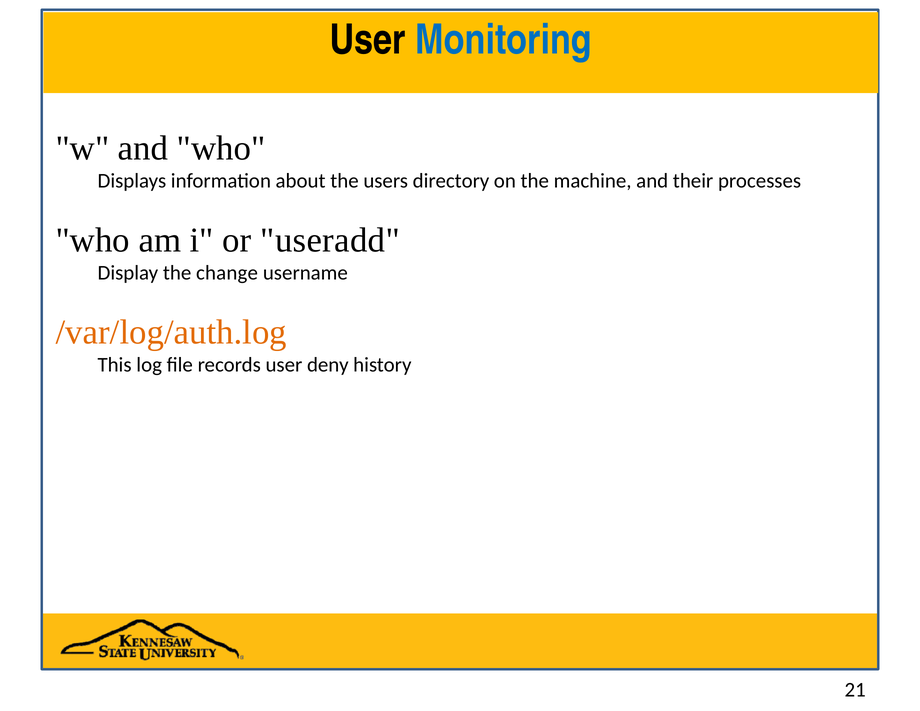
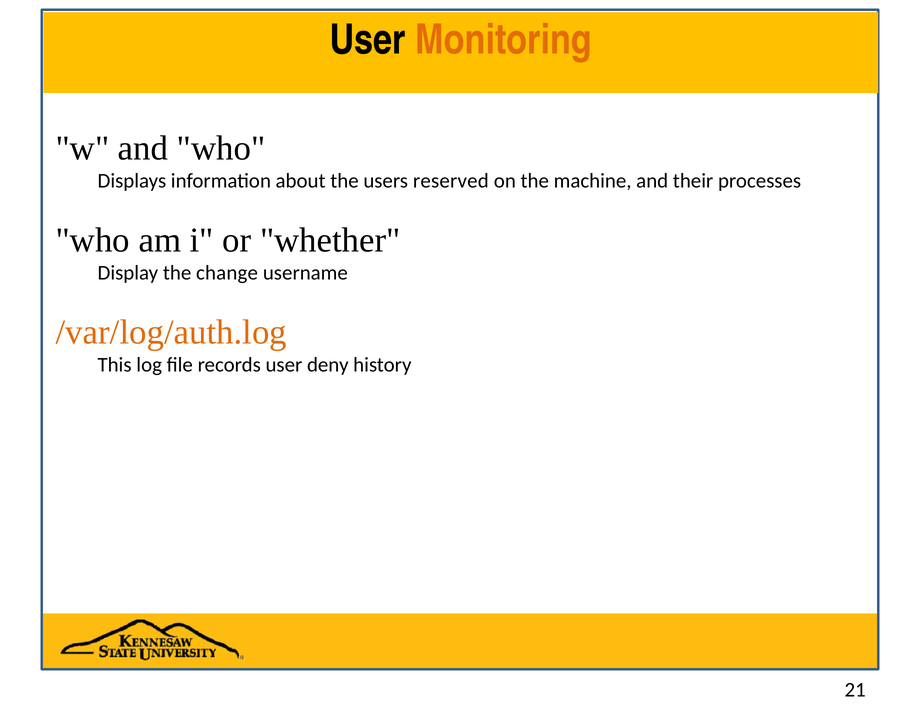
Monitoring colour: blue -> orange (504, 40)
directory: directory -> reserved (451, 181)
useradd: useradd -> whether (330, 240)
